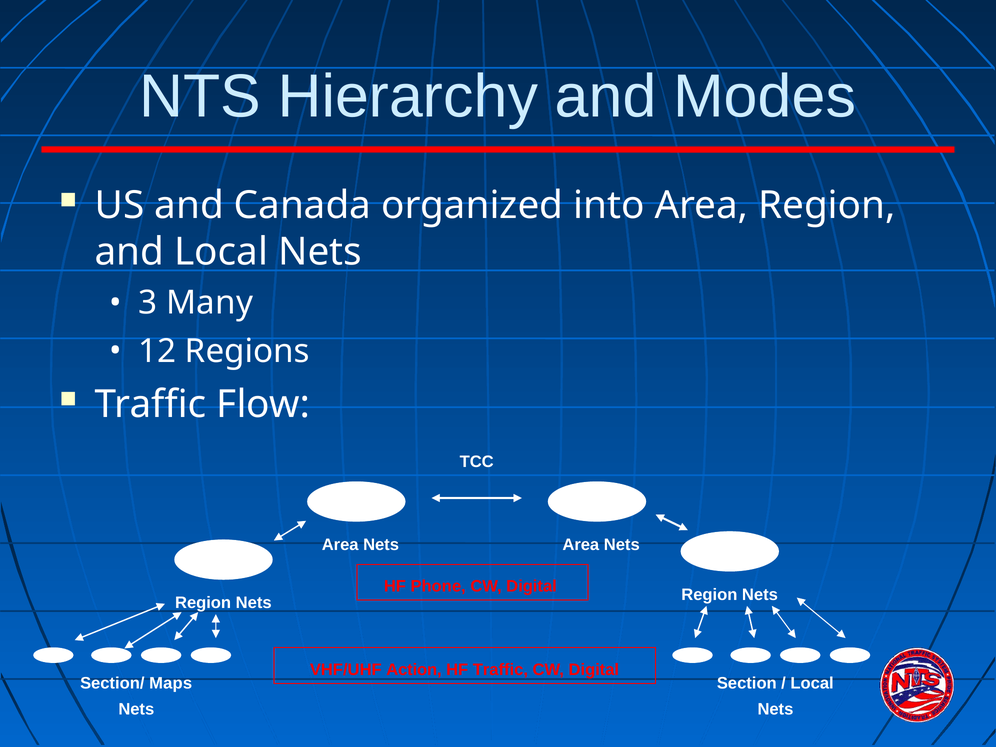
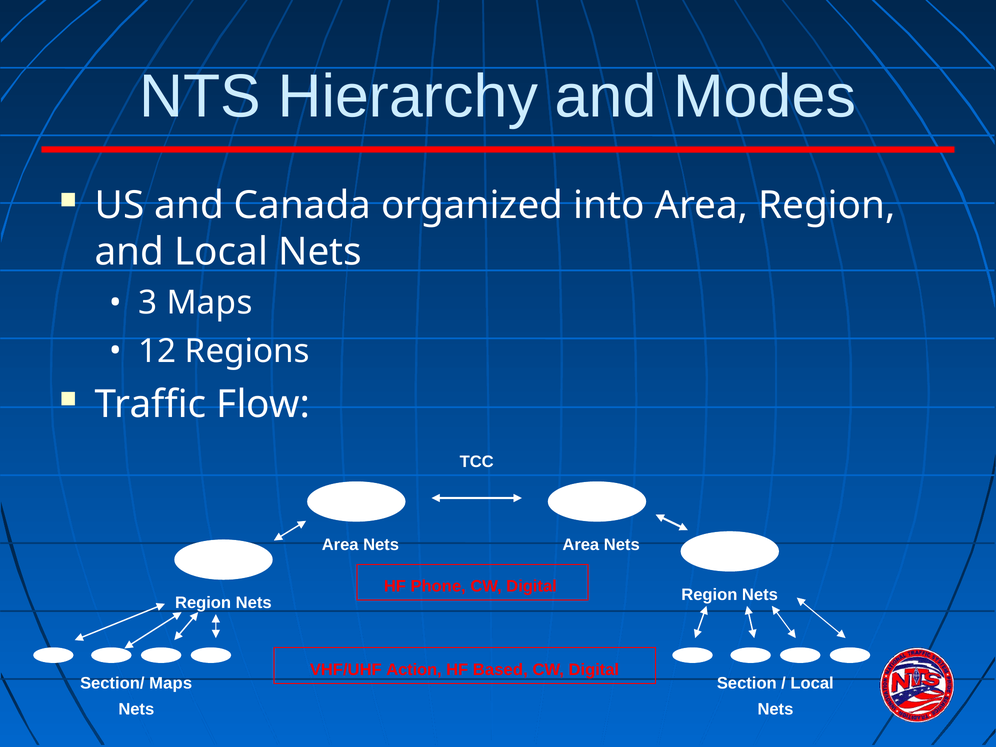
3 Many: Many -> Maps (210, 303)
HF Traffic: Traffic -> Based (500, 670)
